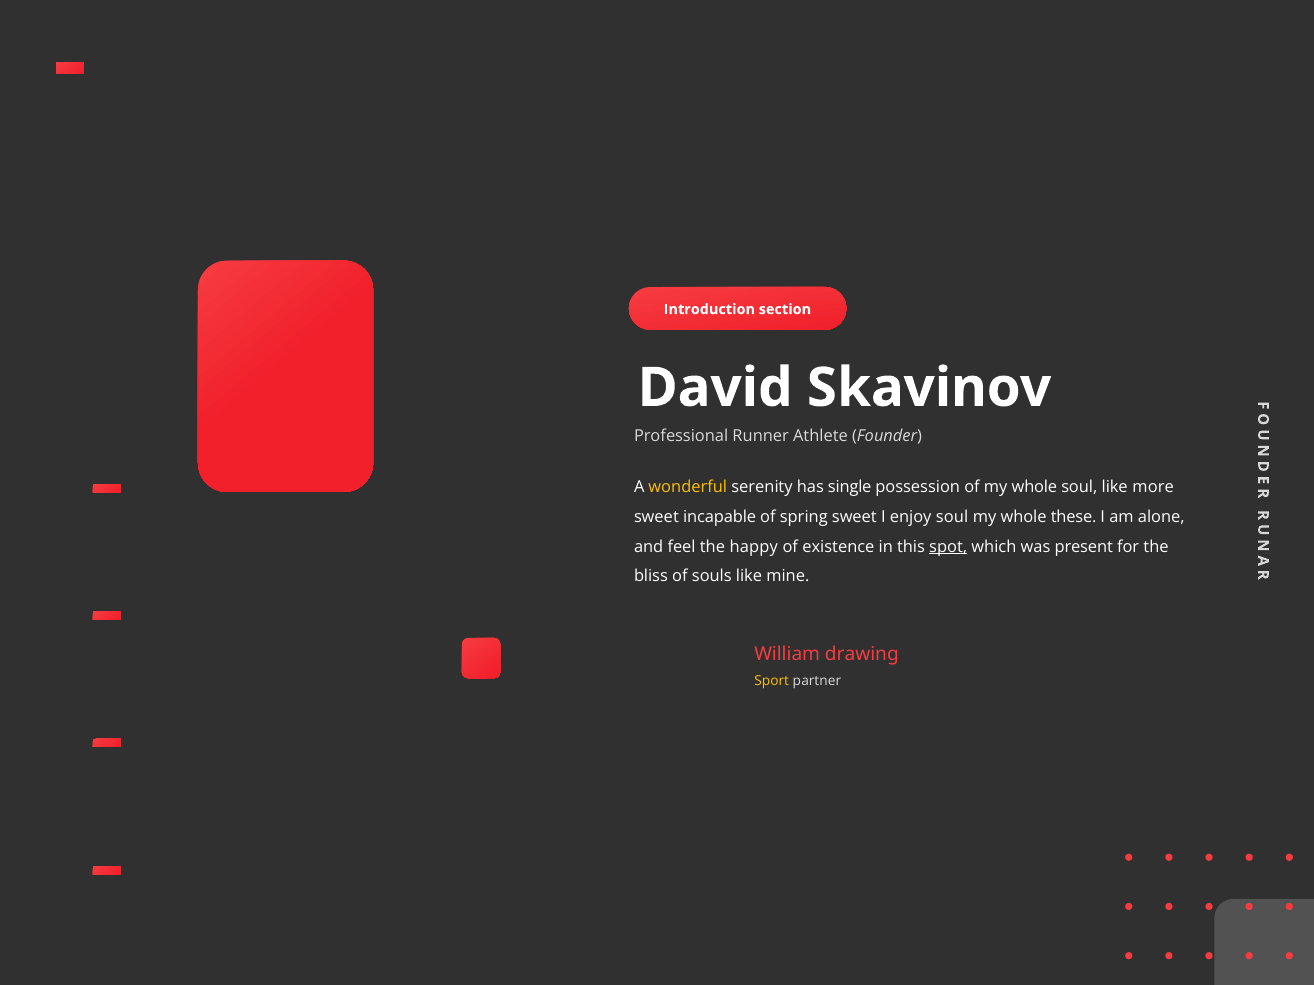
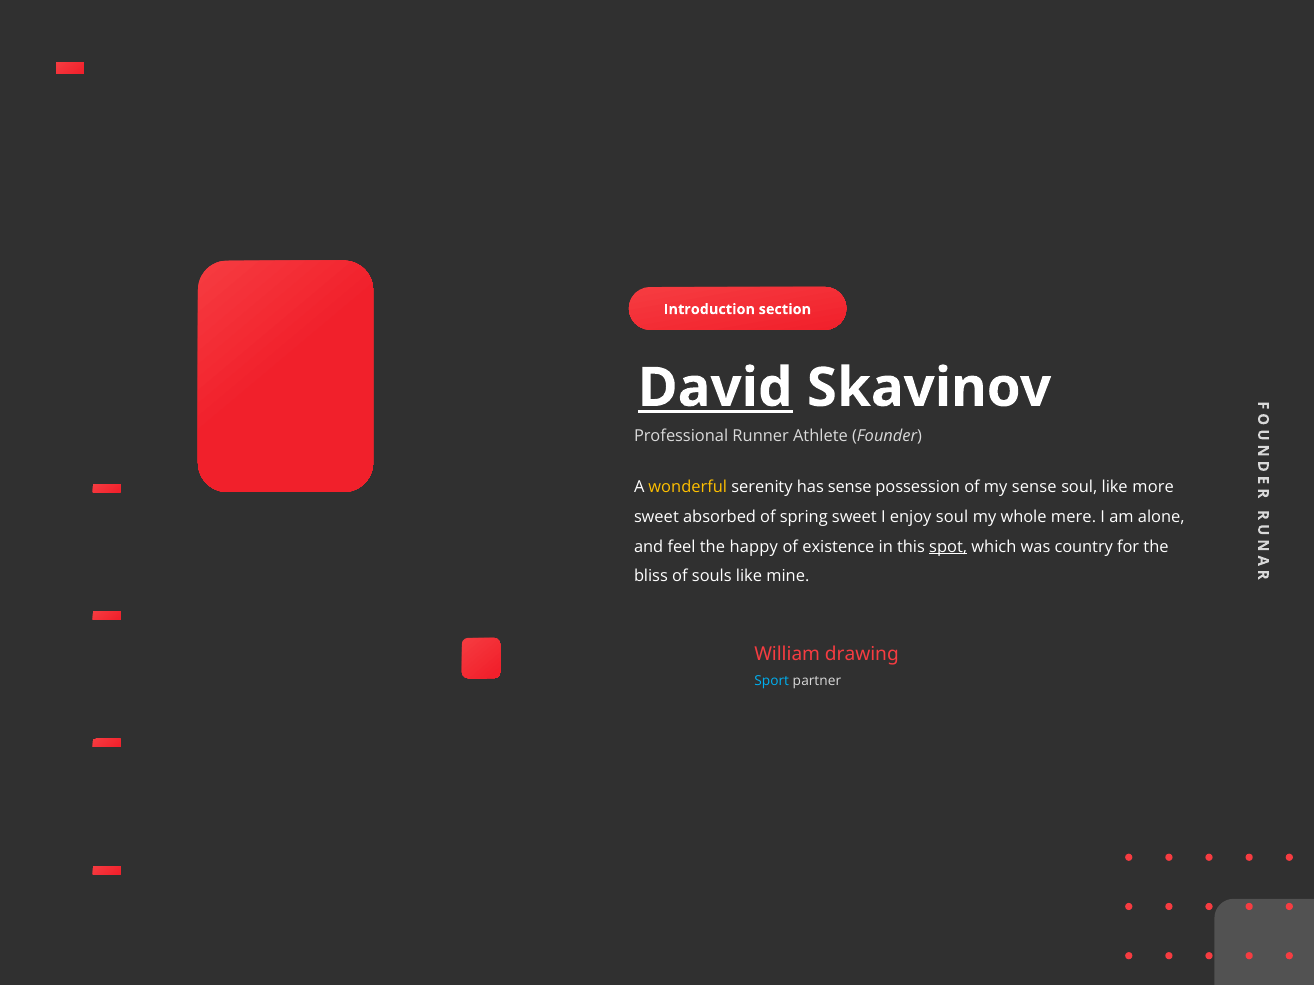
David underline: none -> present (715, 388)
has single: single -> sense (850, 488)
of my whole: whole -> sense (1034, 488)
incapable: incapable -> absorbed (720, 517)
these: these -> mere (1074, 517)
present: present -> country (1084, 547)
Sport colour: yellow -> light blue (772, 682)
